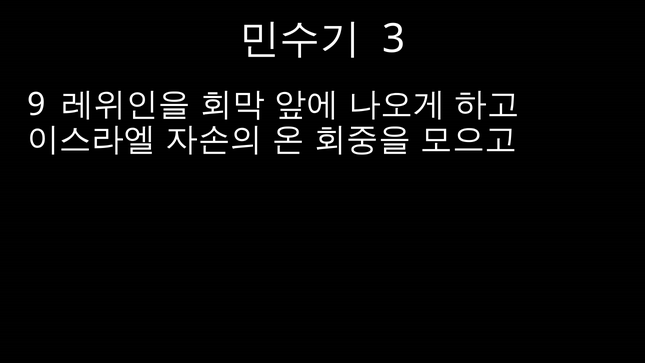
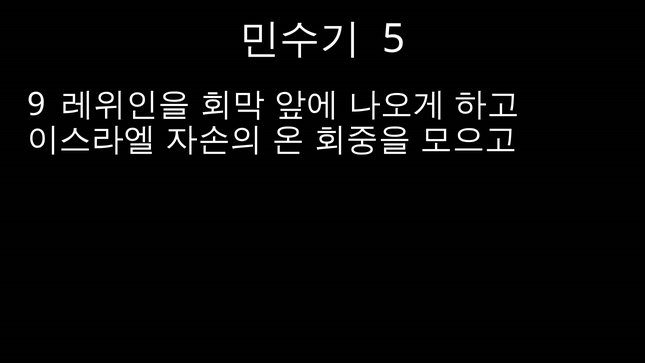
3: 3 -> 5 (394, 39)
